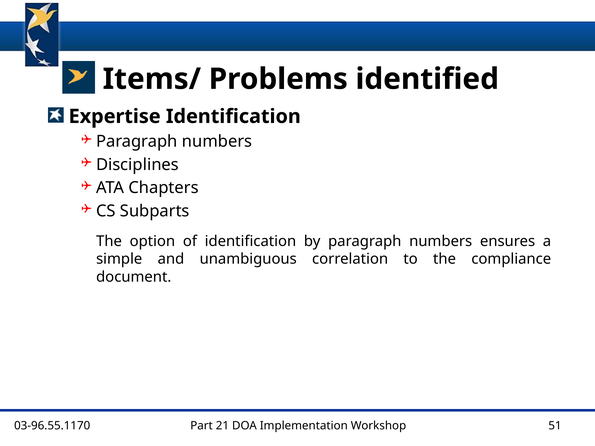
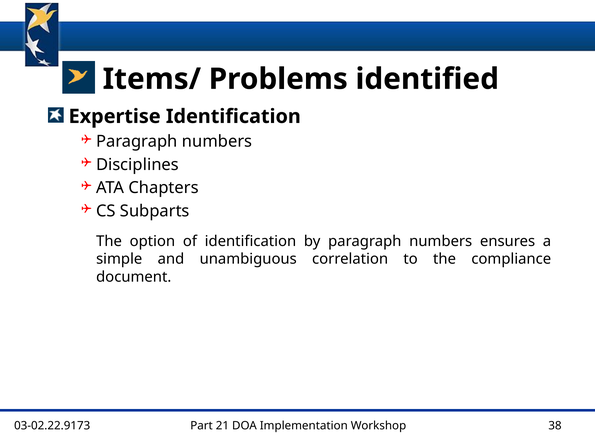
03-96.55.1170: 03-96.55.1170 -> 03-02.22.9173 (52, 426)
51: 51 -> 38 (555, 426)
